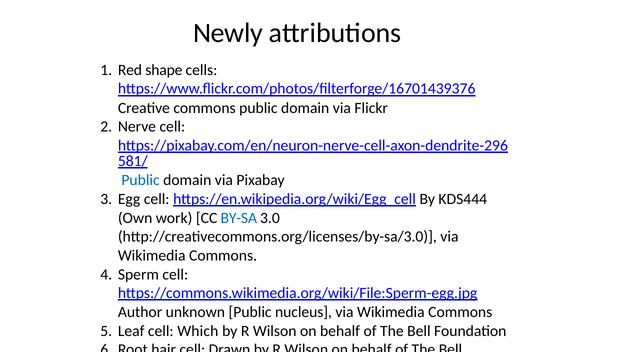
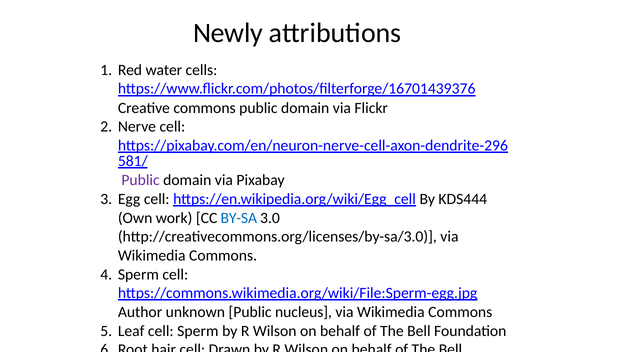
shape: shape -> water (164, 70)
Public colour: blue -> purple (141, 180)
cell Which: Which -> Sperm (198, 331)
